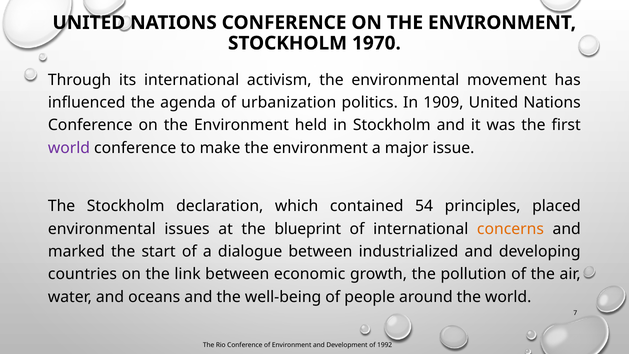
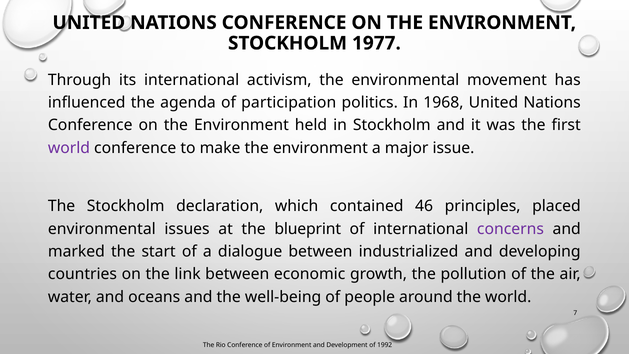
1970: 1970 -> 1977 (376, 43)
urbanization: urbanization -> participation (289, 103)
1909: 1909 -> 1968 (443, 103)
54: 54 -> 46 (424, 206)
concerns colour: orange -> purple (510, 229)
